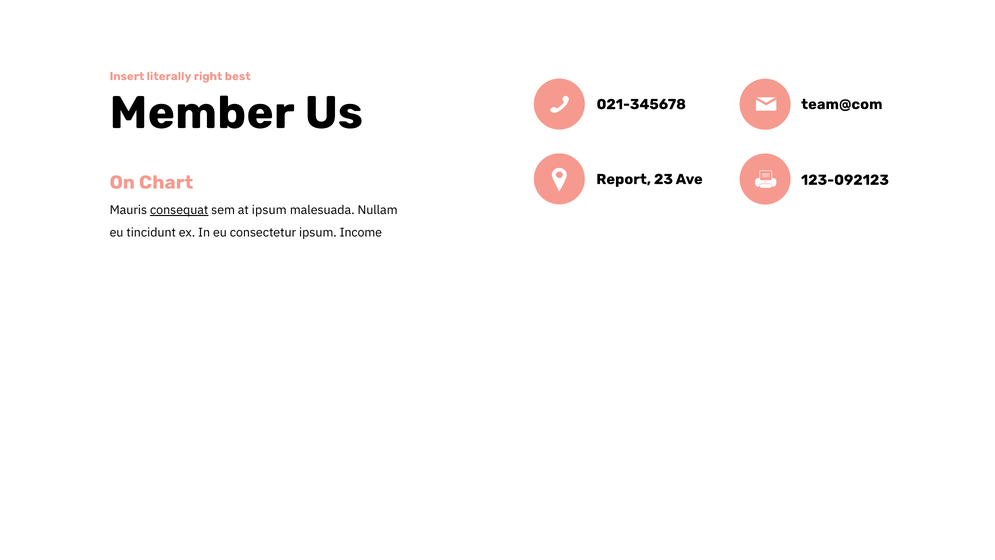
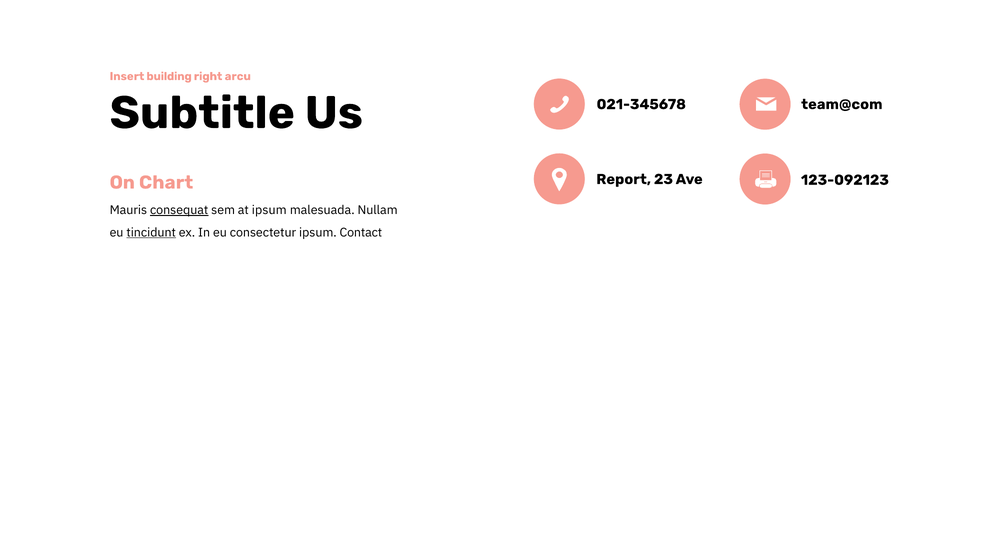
literally: literally -> building (169, 76)
best: best -> arcu (238, 76)
Member: Member -> Subtitle (202, 113)
tincidunt underline: none -> present (151, 232)
Income: Income -> Contact (361, 232)
